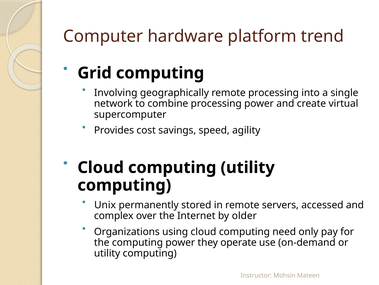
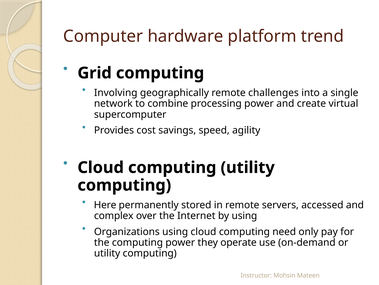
remote processing: processing -> challenges (273, 93)
Unix: Unix -> Here (105, 205)
by older: older -> using (244, 215)
